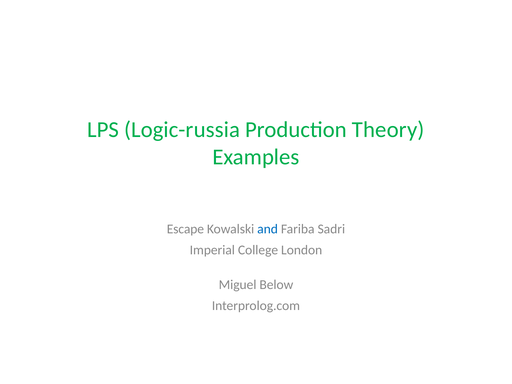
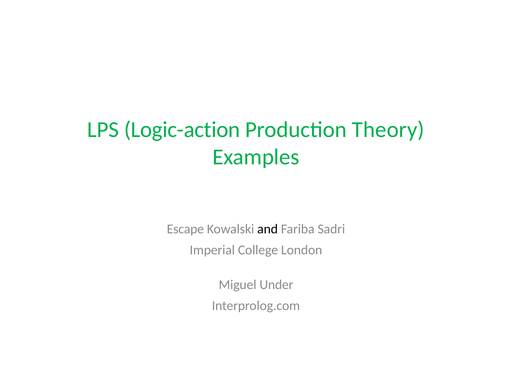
Logic-russia: Logic-russia -> Logic-action (182, 130)
and colour: blue -> black (268, 229)
Below: Below -> Under (276, 285)
